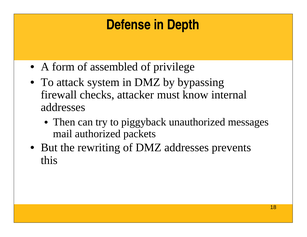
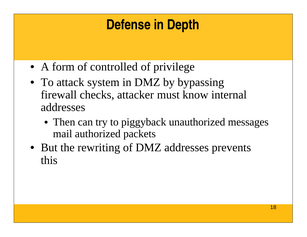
assembled: assembled -> controlled (114, 67)
